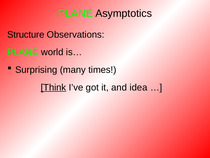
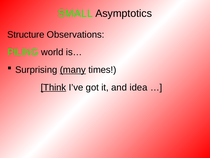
PLANE: PLANE -> SMALL (75, 13)
PLANE: PLANE -> PILING (23, 52)
many underline: none -> present (73, 70)
